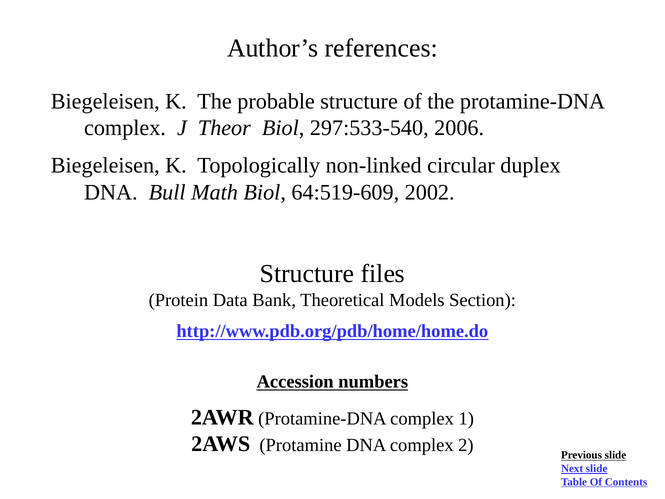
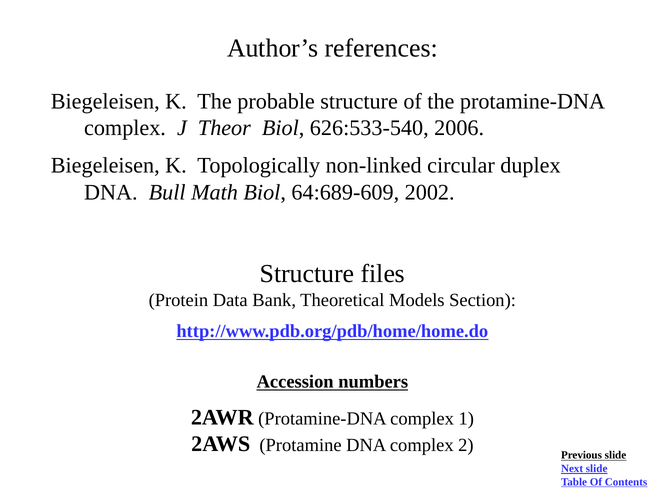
297:533-540: 297:533-540 -> 626:533-540 (369, 128)
64:519-609: 64:519-609 -> 64:689-609 (345, 192)
